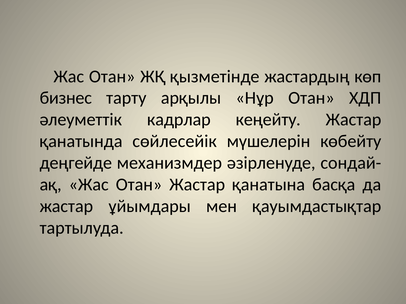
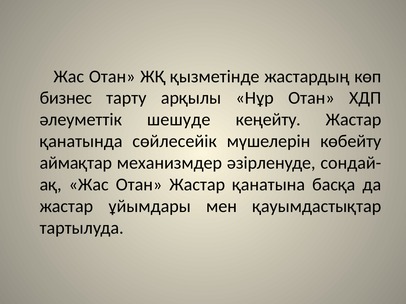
кадрлар: кадрлар -> шешуде (179, 120)
деңгейде: деңгейде -> аймақтар (76, 163)
